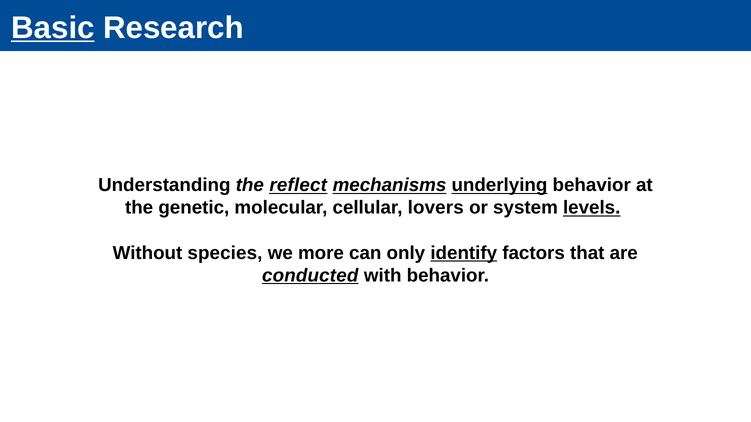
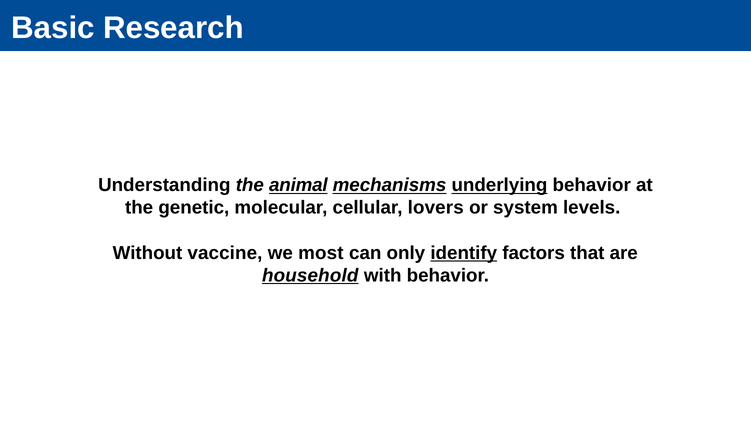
Basic underline: present -> none (53, 28)
reflect: reflect -> animal (298, 185)
levels underline: present -> none (592, 208)
species: species -> vaccine (225, 253)
more: more -> most (321, 253)
conducted: conducted -> household (310, 276)
